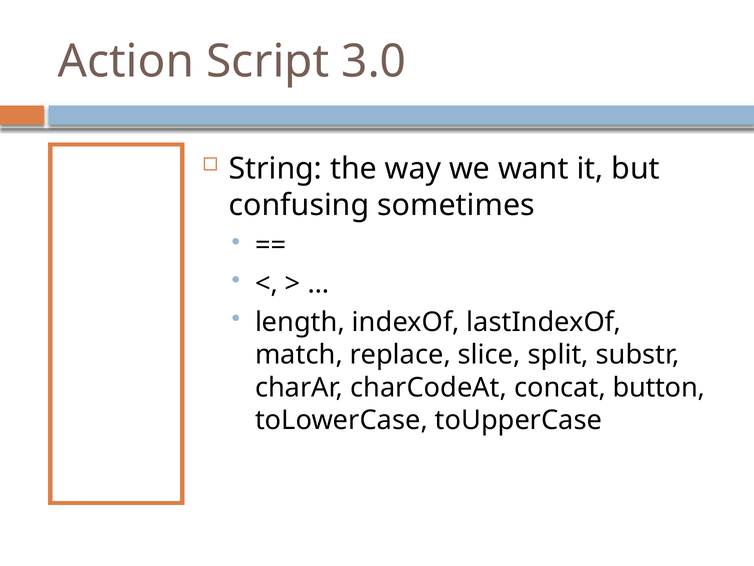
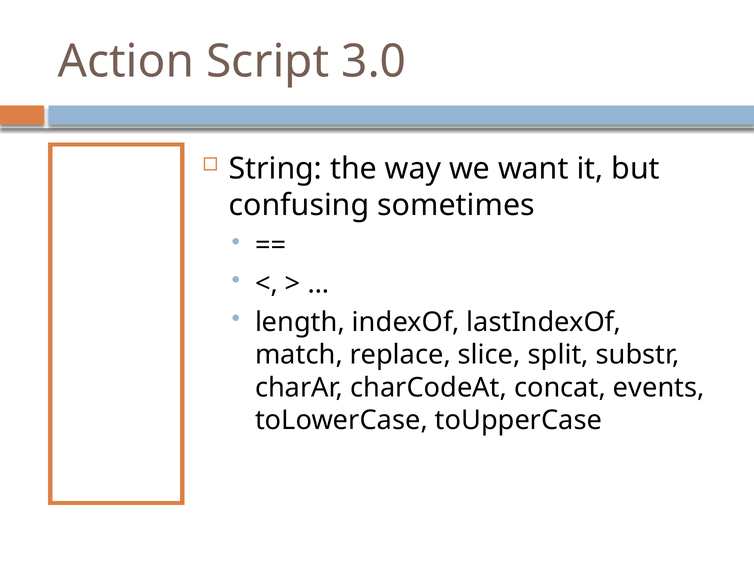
button: button -> events (659, 387)
